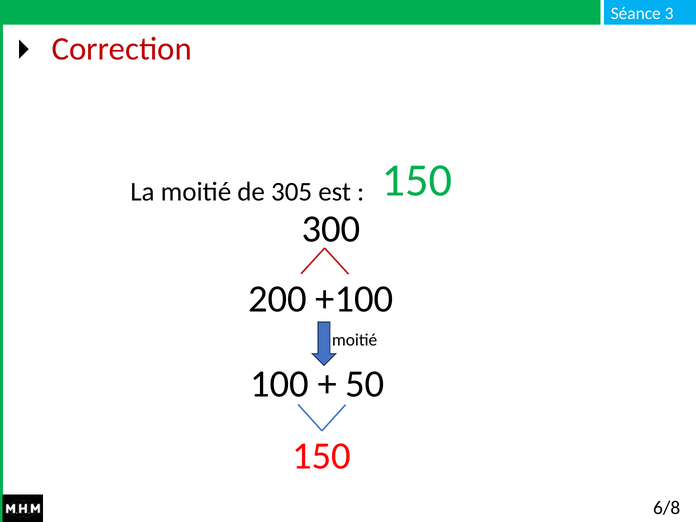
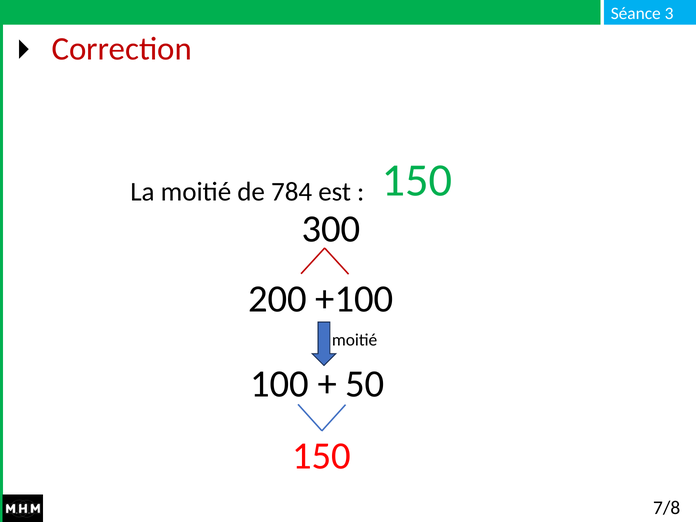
305: 305 -> 784 (292, 192)
6/8: 6/8 -> 7/8 (667, 508)
